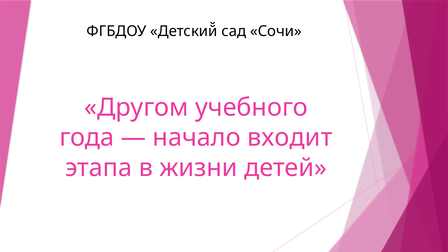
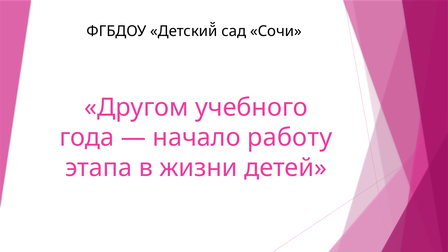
входит: входит -> работу (290, 138)
